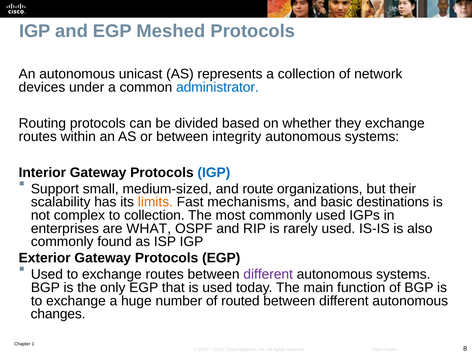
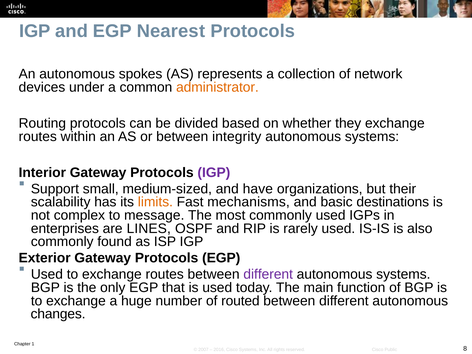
Meshed: Meshed -> Nearest (171, 31)
unicast: unicast -> spokes (141, 74)
administrator colour: blue -> orange (217, 87)
IGP colour: blue -> purple (214, 173)
route: route -> have (258, 189)
to collection: collection -> message (154, 215)
WHAT: WHAT -> LINES (149, 229)
